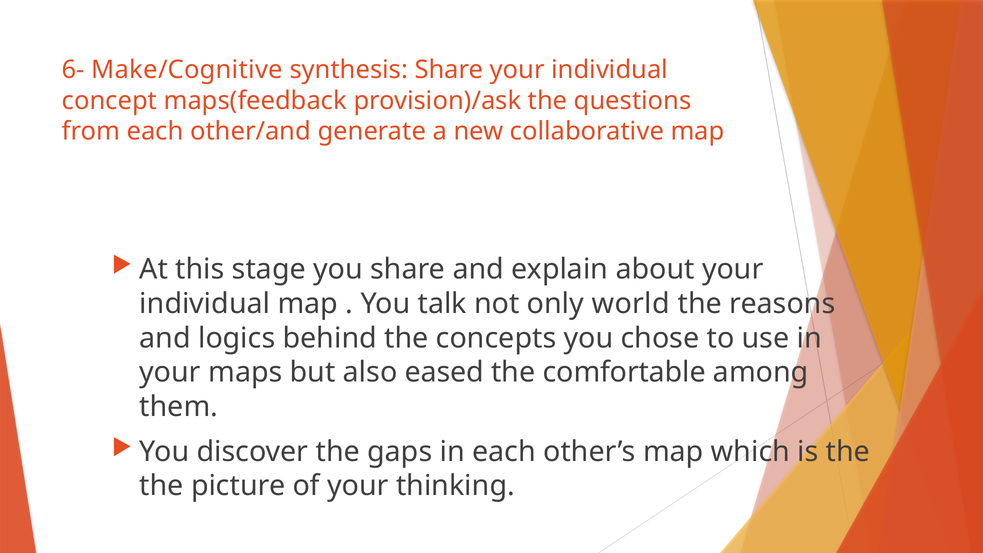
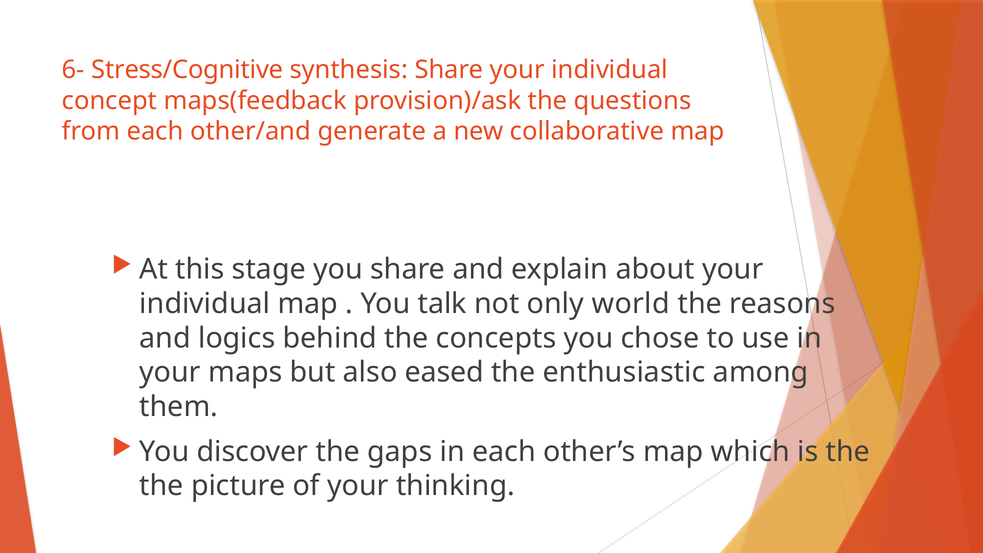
Make/Cognitive: Make/Cognitive -> Stress/Cognitive (187, 70)
comfortable: comfortable -> enthusiastic (624, 372)
